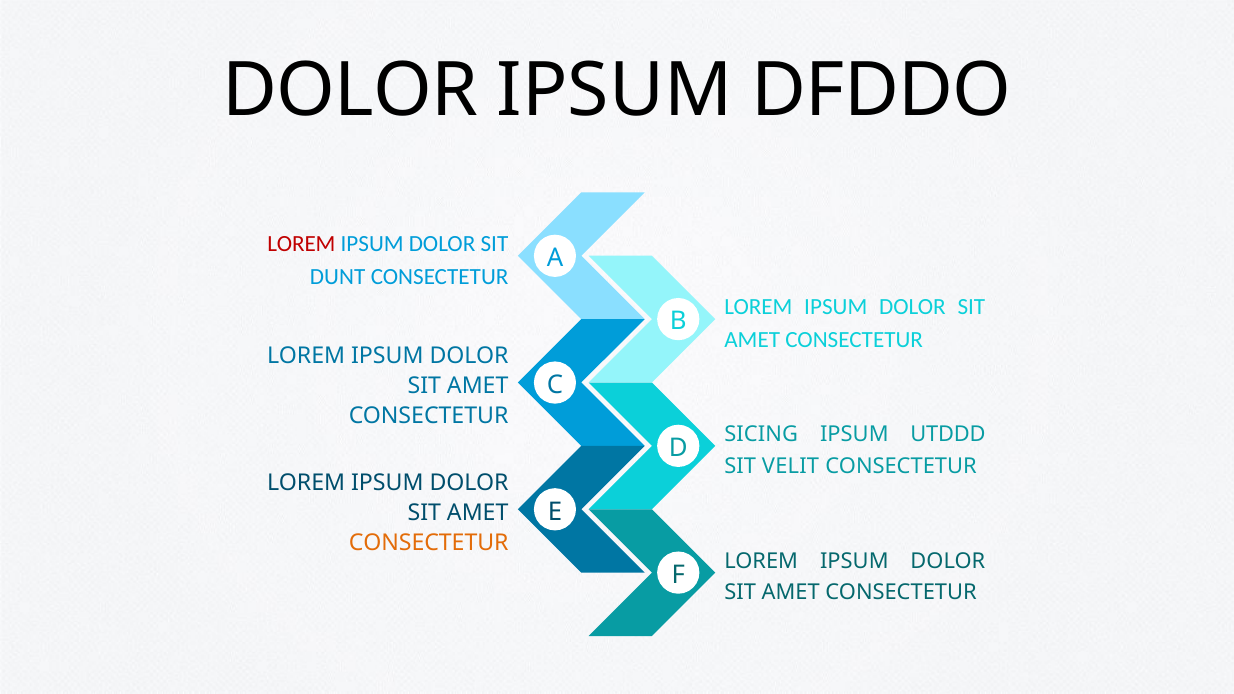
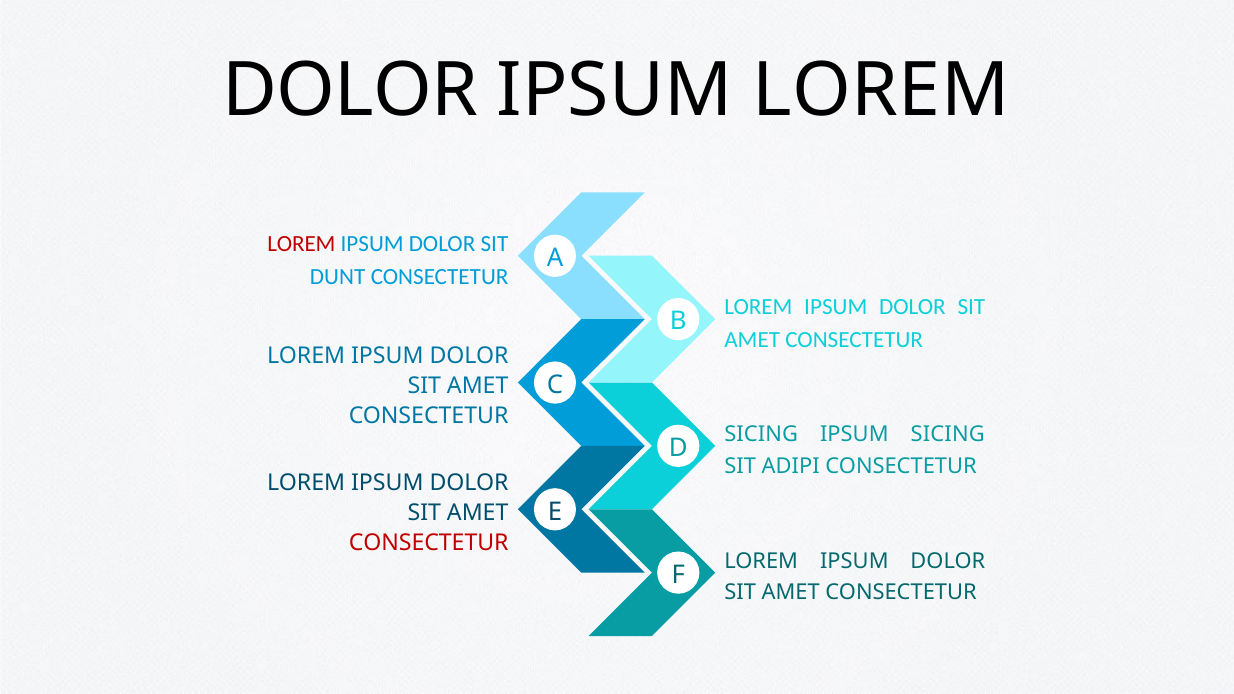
IPSUM DFDDO: DFDDO -> LOREM (881, 91)
IPSUM UTDDD: UTDDD -> SICING (948, 434)
VELIT: VELIT -> ADIPI (791, 466)
CONSECTETUR colour: orange -> red (429, 543)
